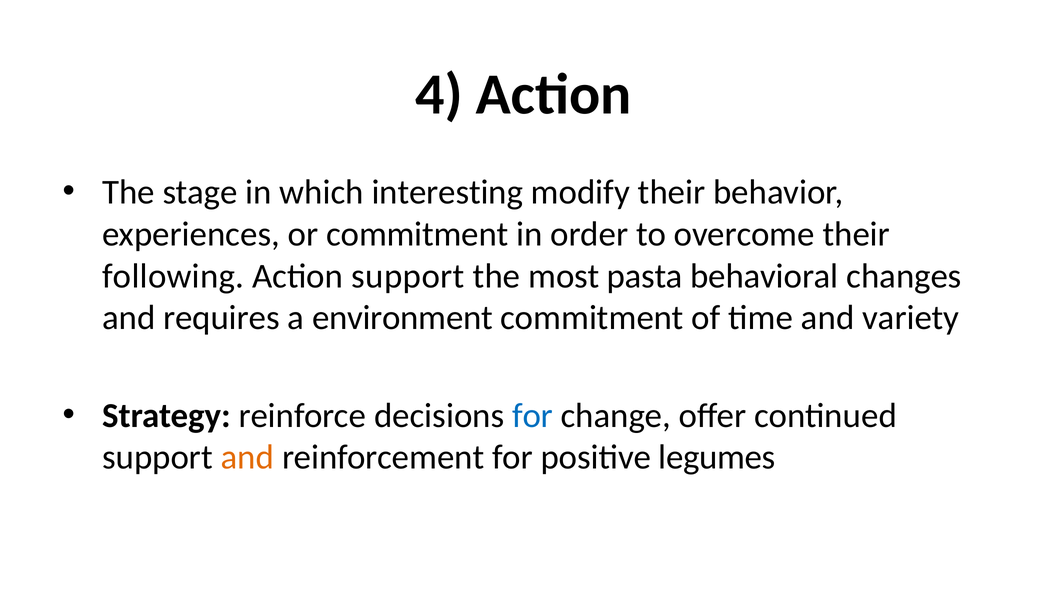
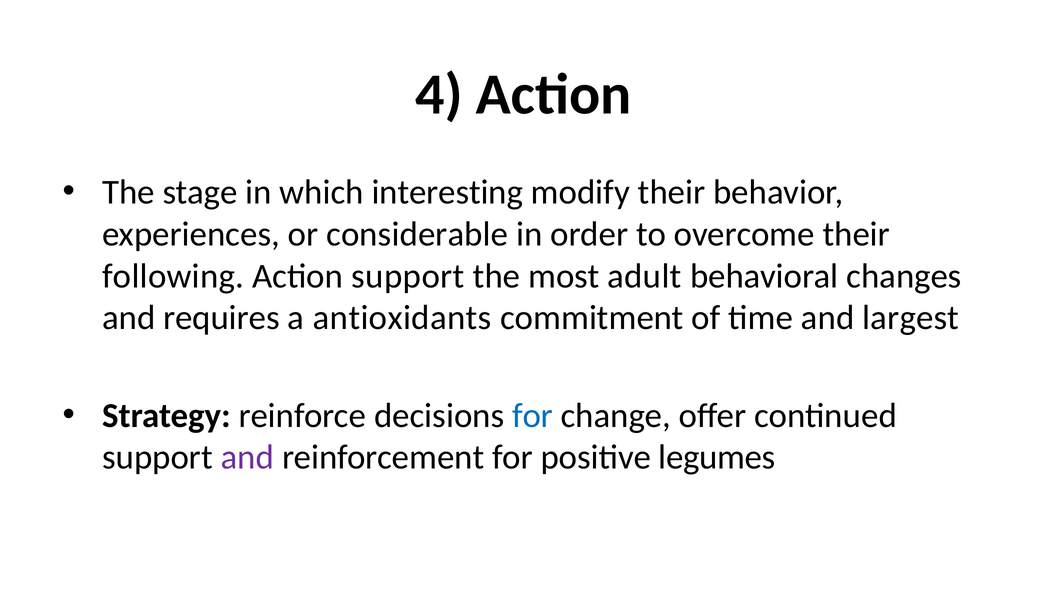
or commitment: commitment -> considerable (417, 234)
pasta: pasta -> adult (644, 276)
environment: environment -> antioxidants (402, 318)
variety: variety -> largest (911, 318)
and colour: orange -> purple (247, 457)
